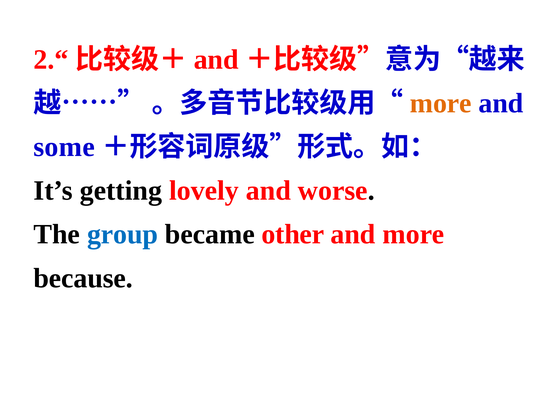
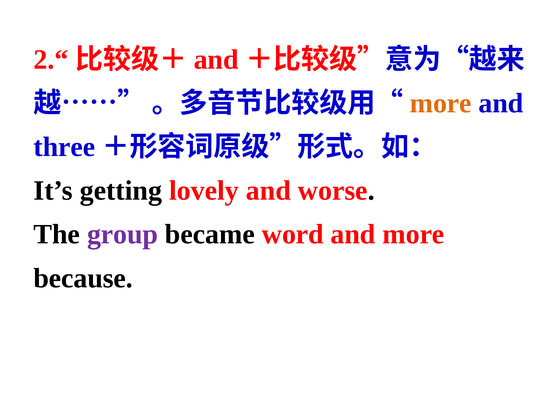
some: some -> three (64, 147)
group colour: blue -> purple (123, 234)
other: other -> word (293, 234)
